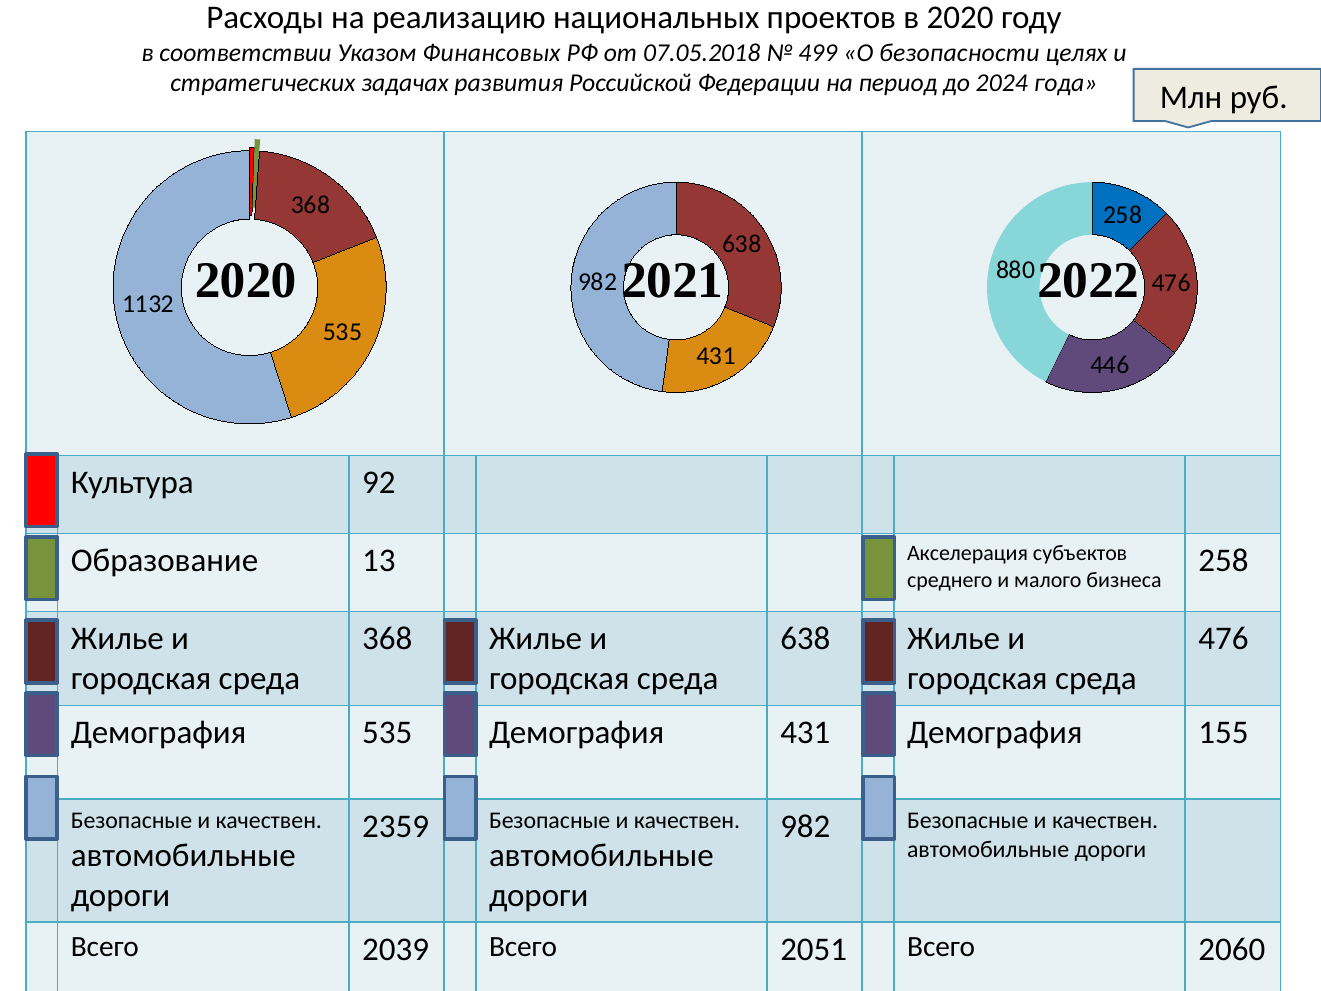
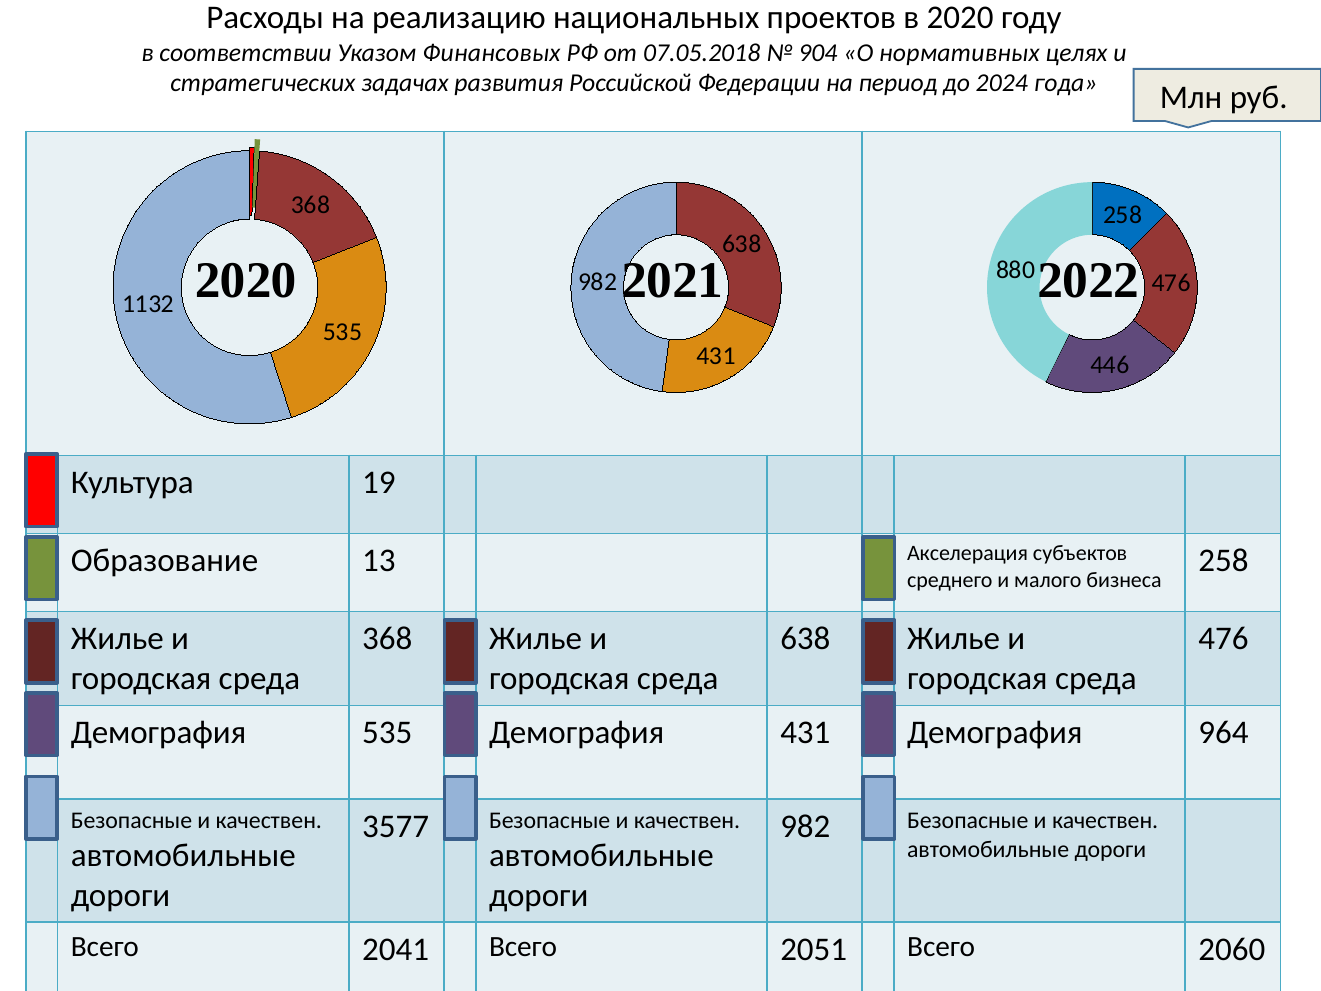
499: 499 -> 904 (818, 53)
безопасности: безопасности -> нормативных (959, 53)
92: 92 -> 19 (379, 482)
155: 155 -> 964 (1223, 732)
2359: 2359 -> 3577 (396, 826)
2039: 2039 -> 2041 (396, 949)
